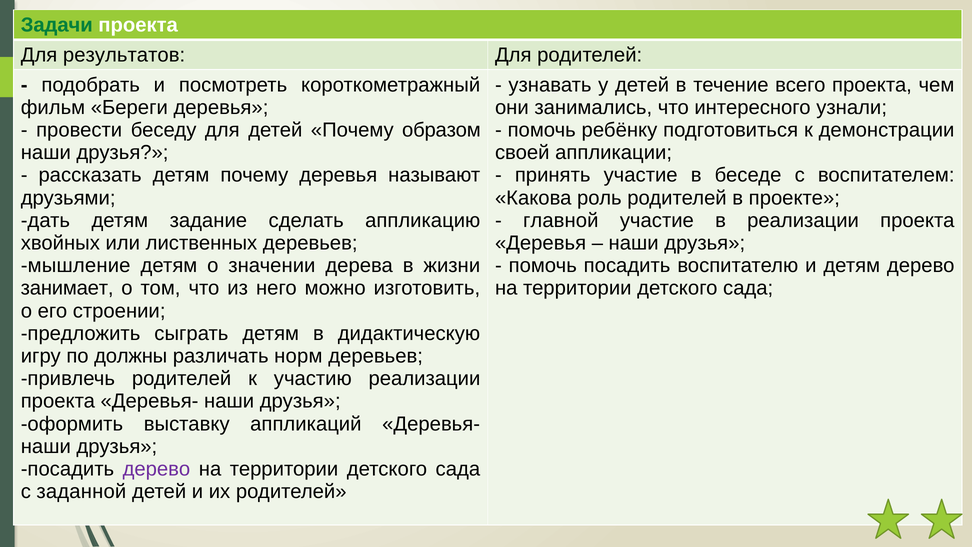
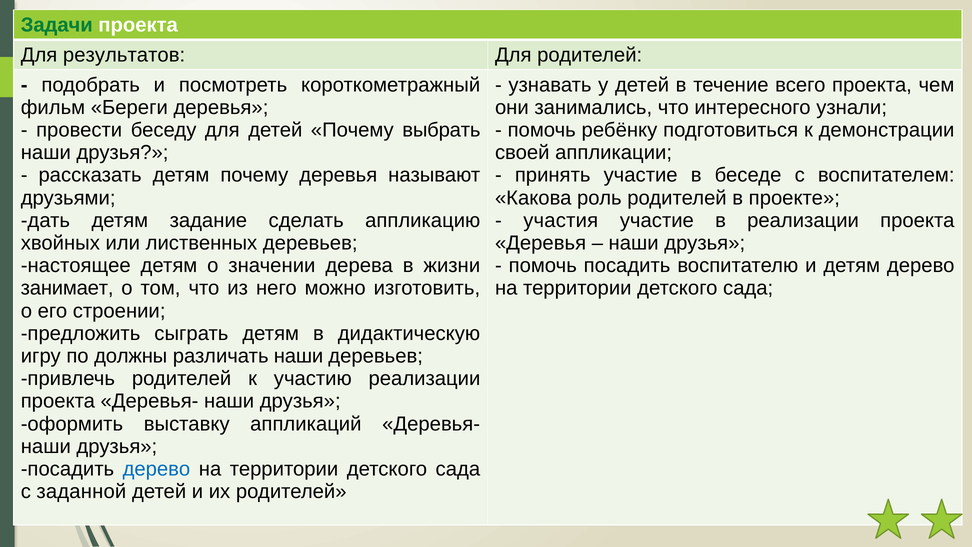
образом: образом -> выбрать (441, 130)
главной: главной -> участия (561, 220)
мышление: мышление -> настоящее (76, 266)
различать норм: норм -> наши (299, 356)
дерево colour: purple -> blue (156, 469)
